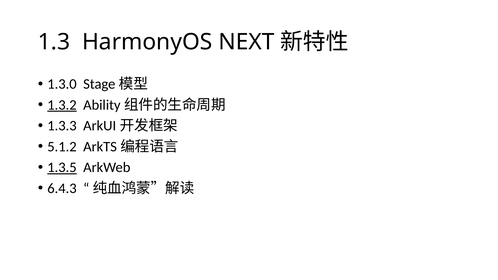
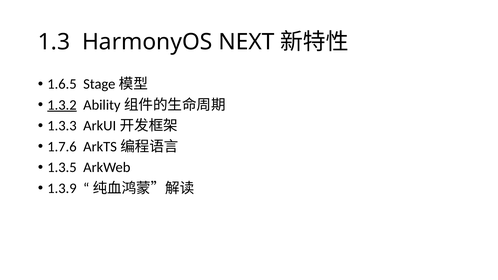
1.3.0: 1.3.0 -> 1.6.5 (62, 84)
5.1.2: 5.1.2 -> 1.7.6 (62, 147)
1.3.5 underline: present -> none (62, 168)
6.4.3: 6.4.3 -> 1.3.9 (62, 188)
